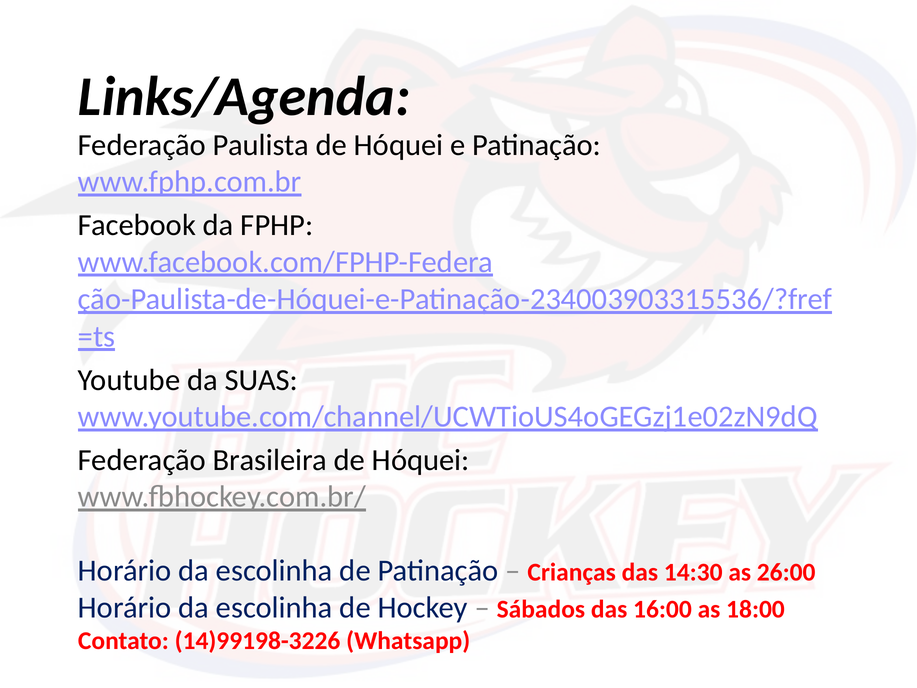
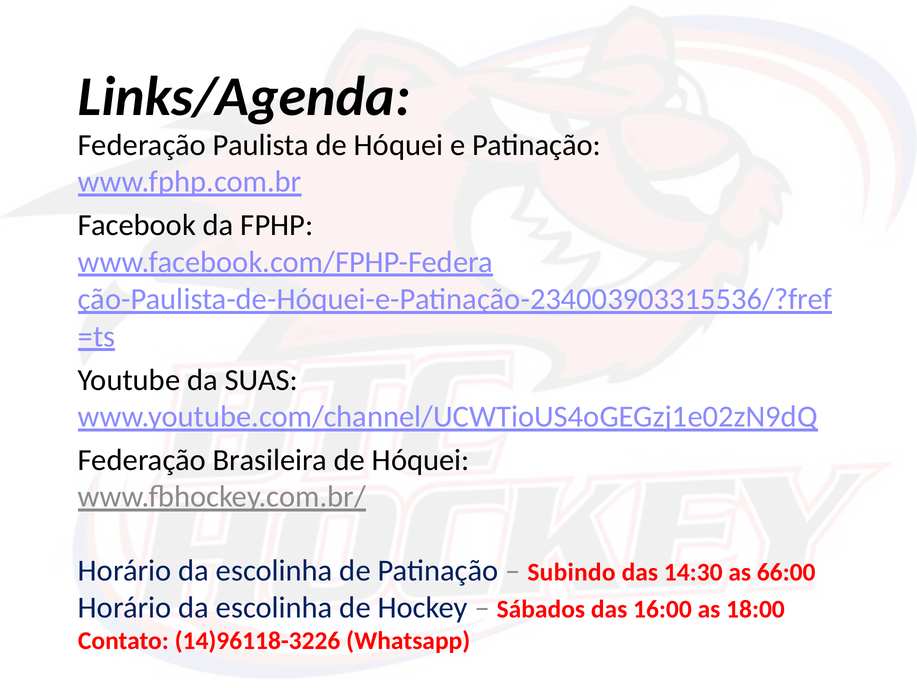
Crianças: Crianças -> Subindo (572, 572)
26:00: 26:00 -> 66:00 (786, 572)
14)99198-3226: 14)99198-3226 -> 14)96118-3226 (258, 640)
